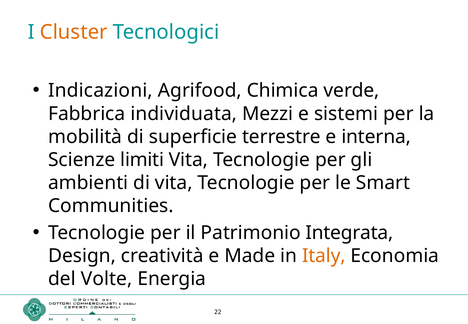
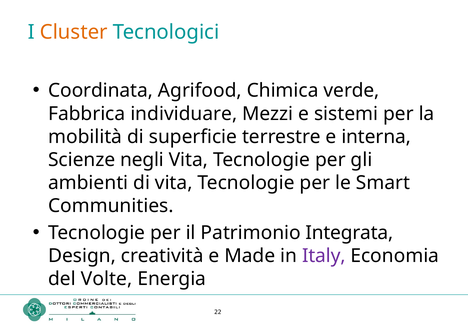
Indicazioni: Indicazioni -> Coordinata (101, 91)
individuata: individuata -> individuare (184, 114)
limiti: limiti -> negli (142, 160)
Italy colour: orange -> purple (324, 256)
